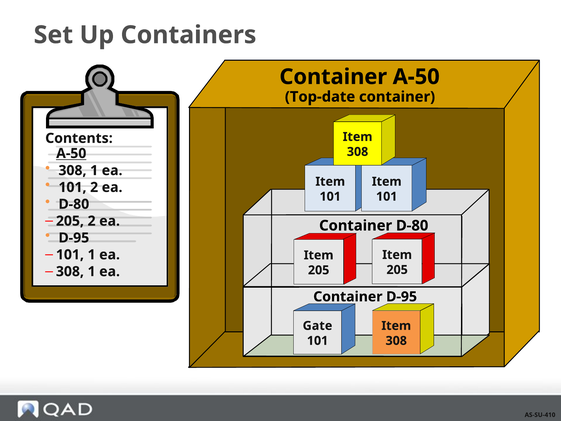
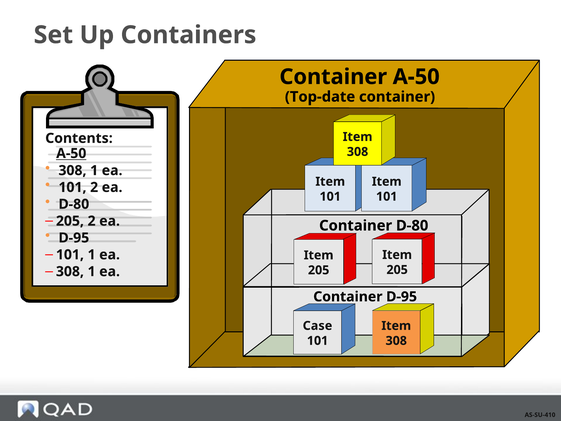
Gate: Gate -> Case (317, 326)
